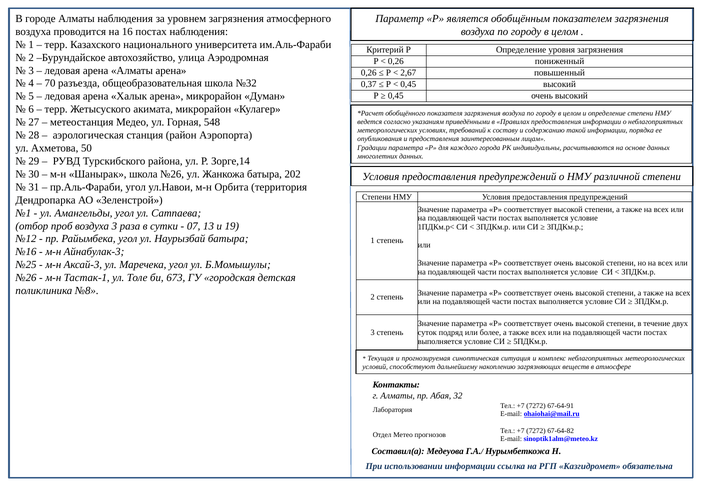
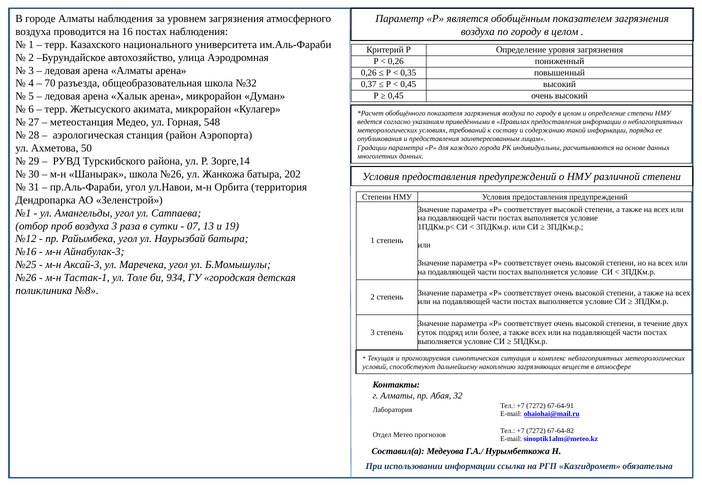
2,67: 2,67 -> 0,35 (408, 73)
673: 673 -> 934 (176, 278)
